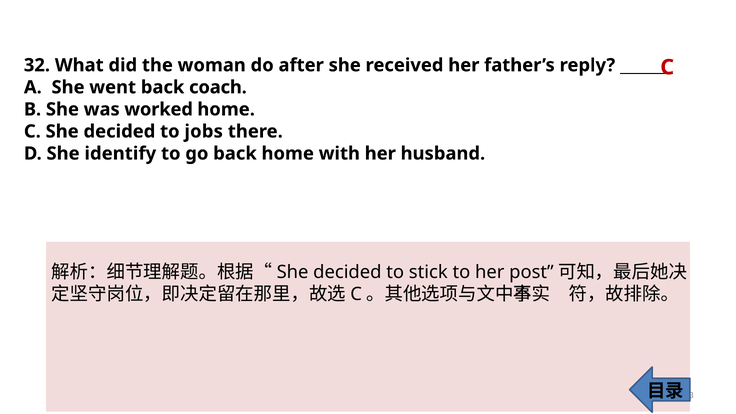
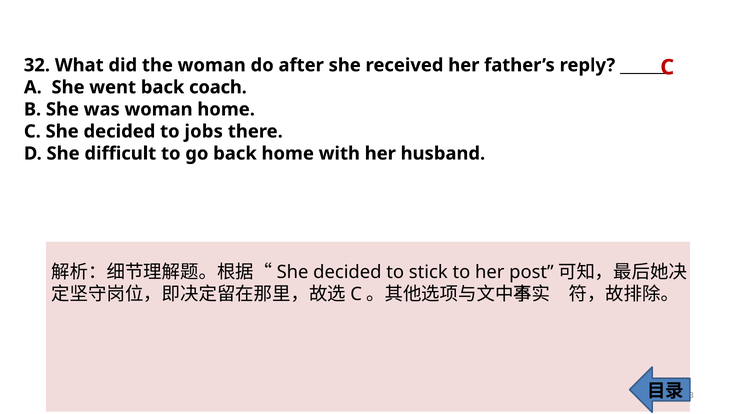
was worked: worked -> woman (159, 109)
identify: identify -> difficult (120, 154)
